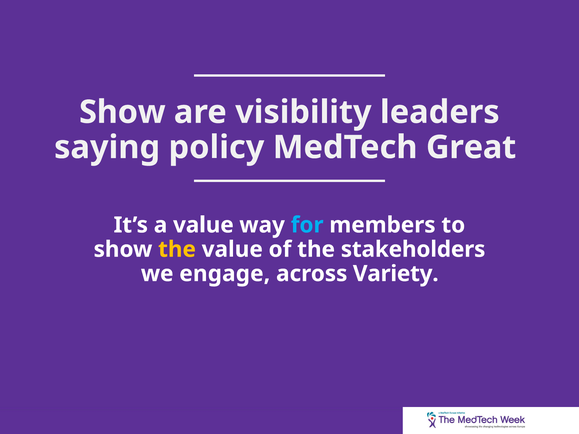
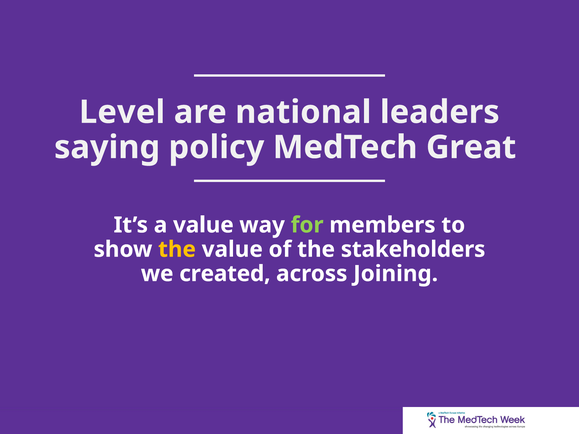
Show: Show -> Level (122, 112)
visibility: visibility -> national (303, 112)
for colour: light blue -> light green (307, 225)
engage: engage -> created (225, 274)
Variety: Variety -> Joining (396, 274)
